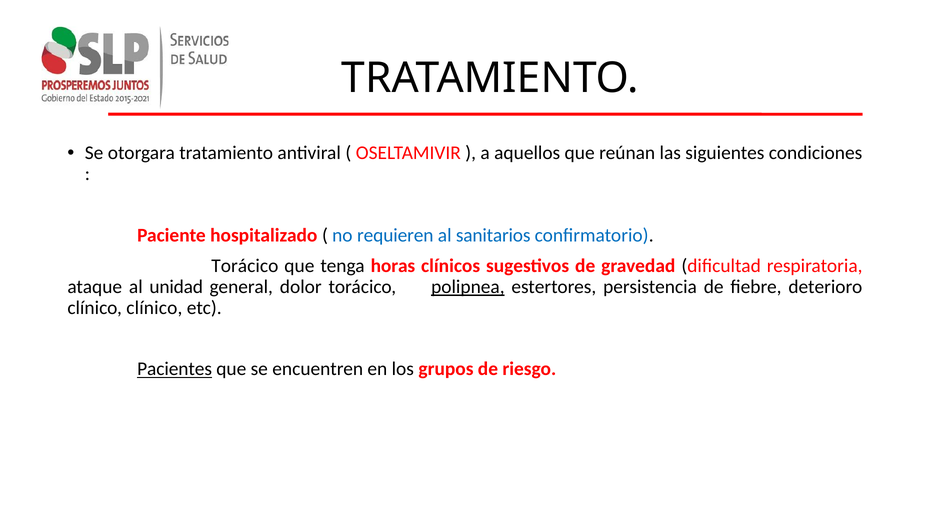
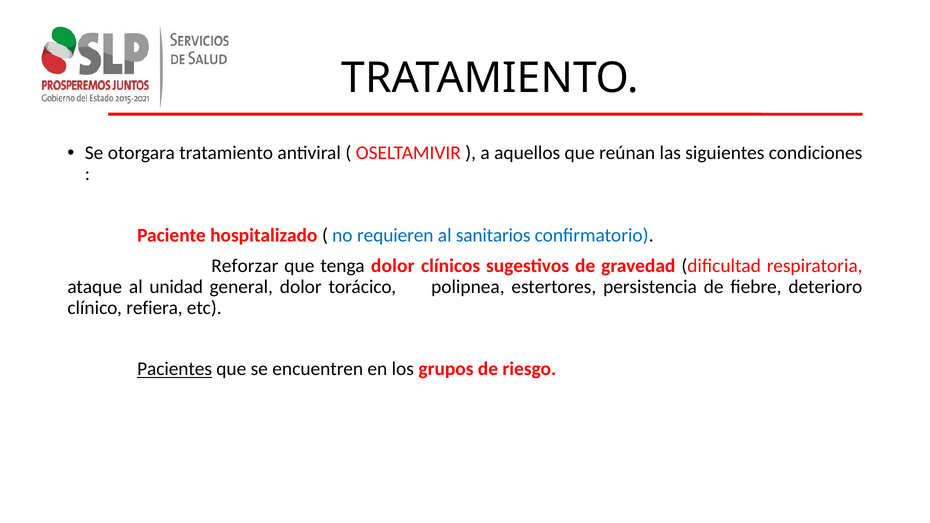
Torácico: Torácico -> Reforzar (245, 266)
tenga horas: horas -> dolor (393, 266)
polipnea underline: present -> none (468, 287)
clínico clínico: clínico -> refiera (154, 308)
